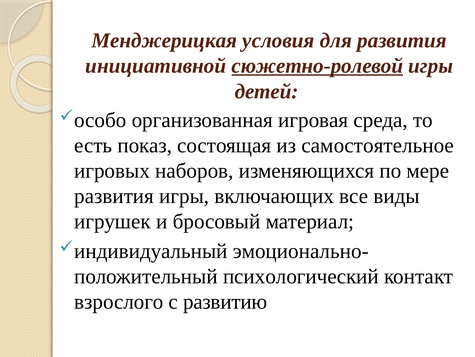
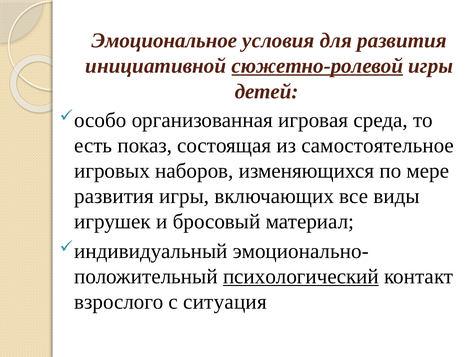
Менджерицкая: Менджерицкая -> Эмоциональное (164, 41)
психологический underline: none -> present (301, 276)
развитию: развитию -> ситуация (225, 301)
